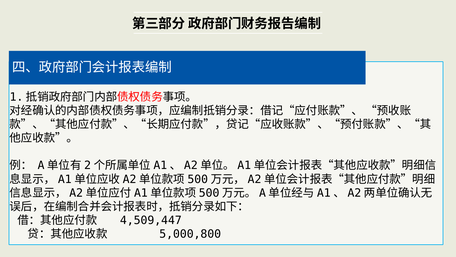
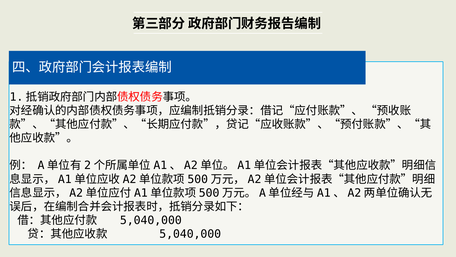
4,509,447: 4,509,447 -> 5,040,000 (151, 220)
5,000,800: 5,000,800 -> 5,040,000 (190, 234)
